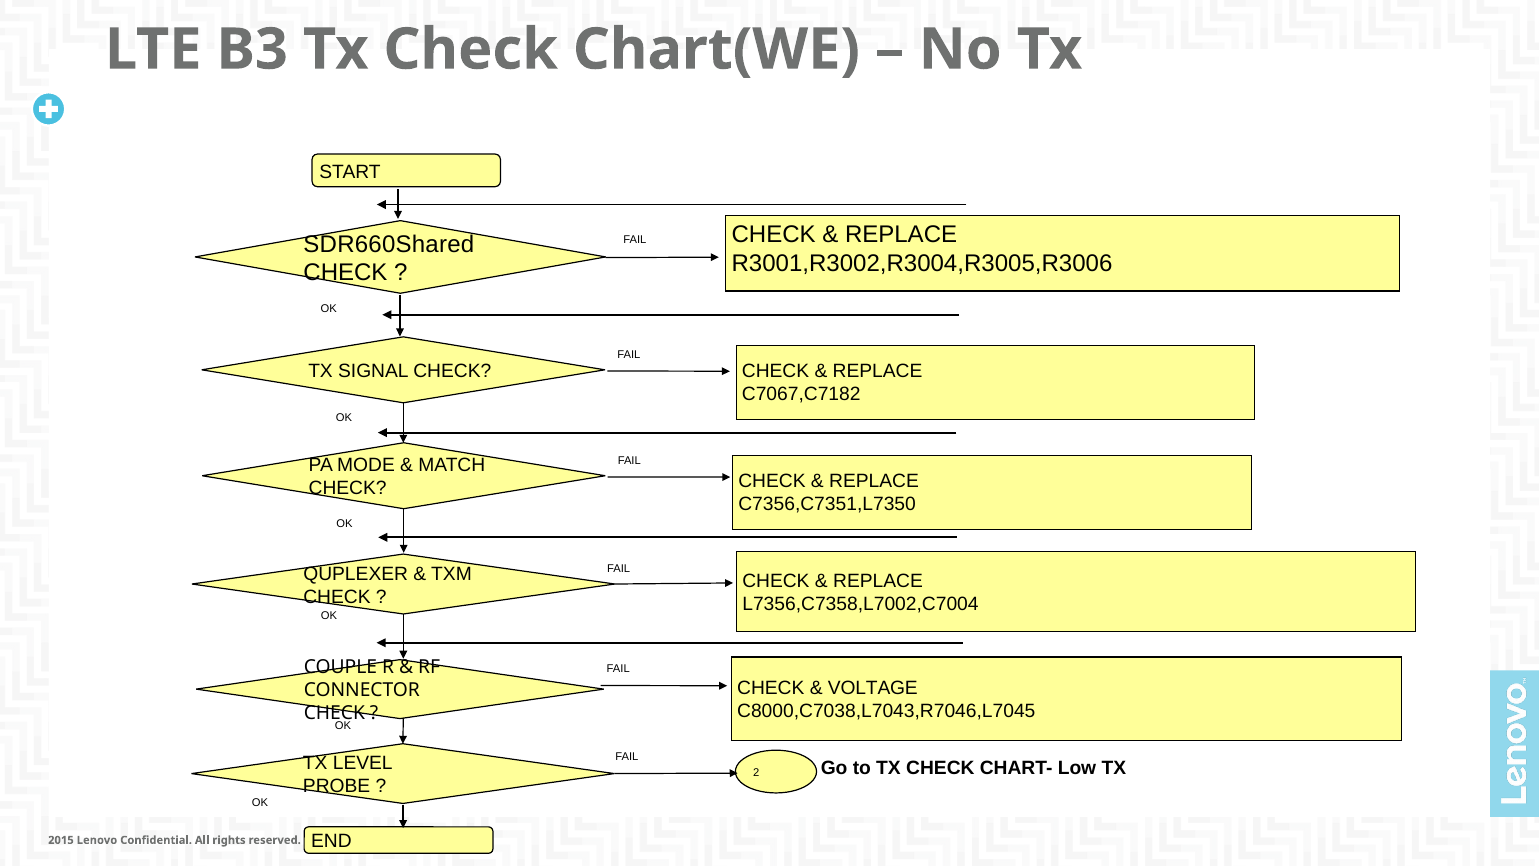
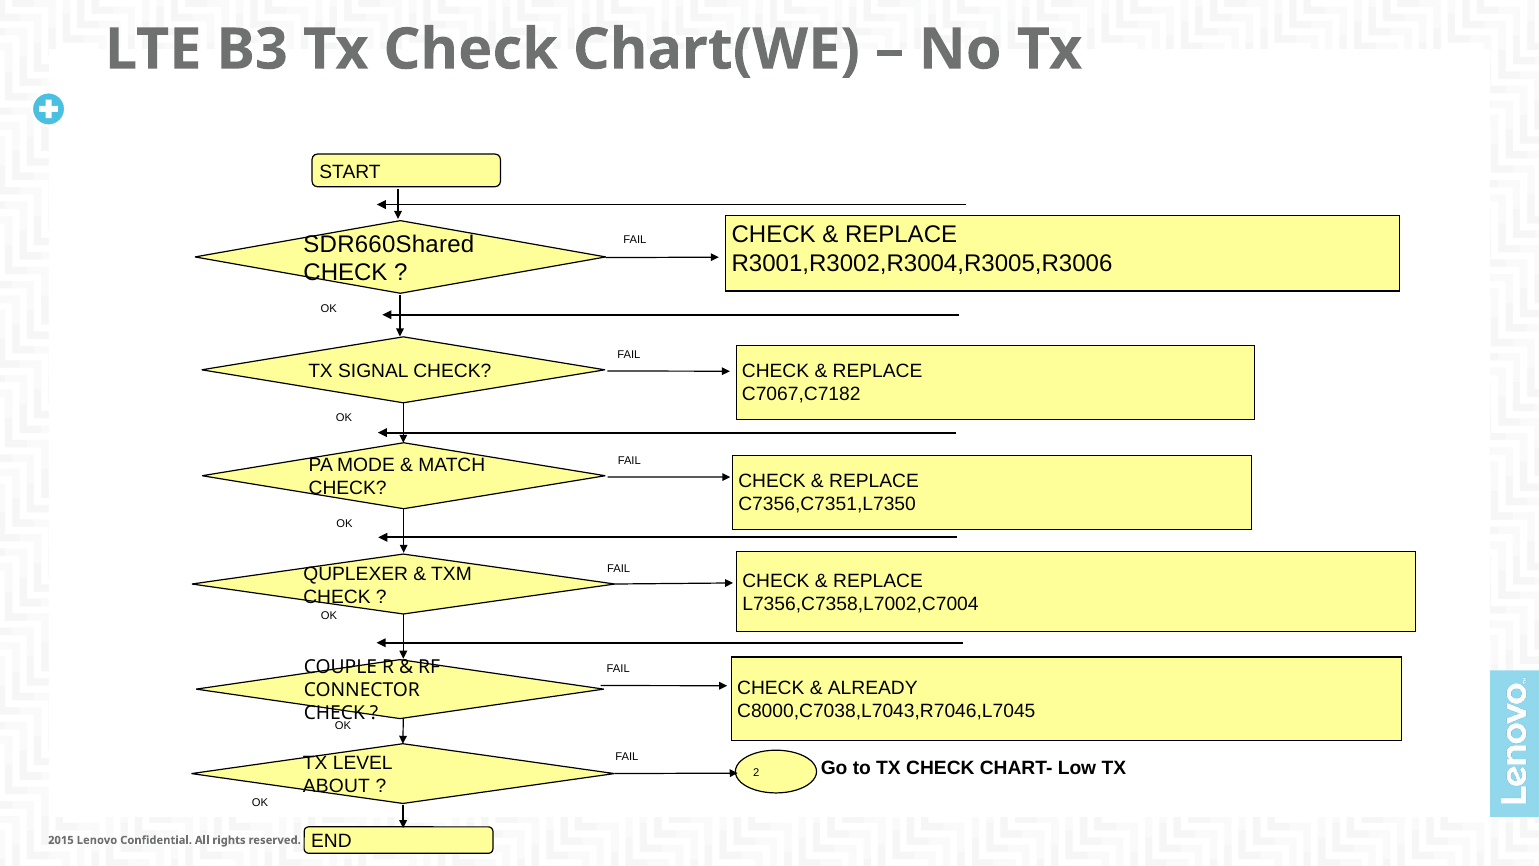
VOLTAGE: VOLTAGE -> ALREADY (873, 688)
PROBE: PROBE -> ABOUT (336, 786)
